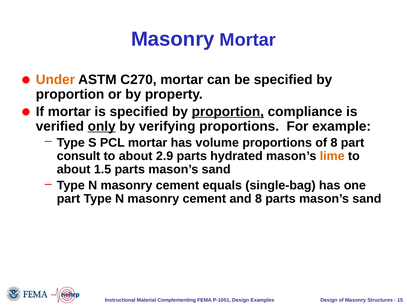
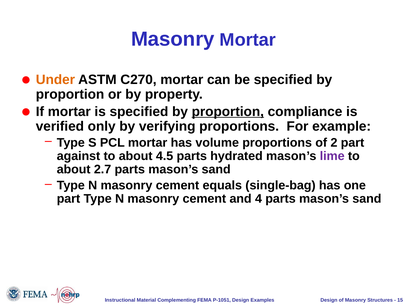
only underline: present -> none (102, 126)
of 8: 8 -> 2 (334, 143)
consult: consult -> against (78, 156)
2.9: 2.9 -> 4.5 (165, 156)
lime colour: orange -> purple (332, 156)
1.5: 1.5 -> 2.7 (103, 170)
and 8: 8 -> 4 (258, 199)
